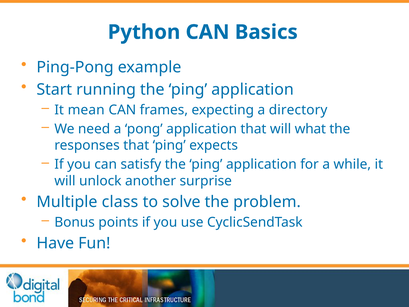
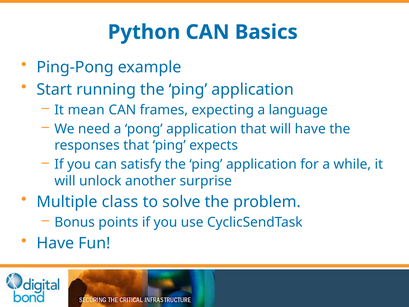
directory: directory -> language (298, 110)
will what: what -> have (310, 129)
